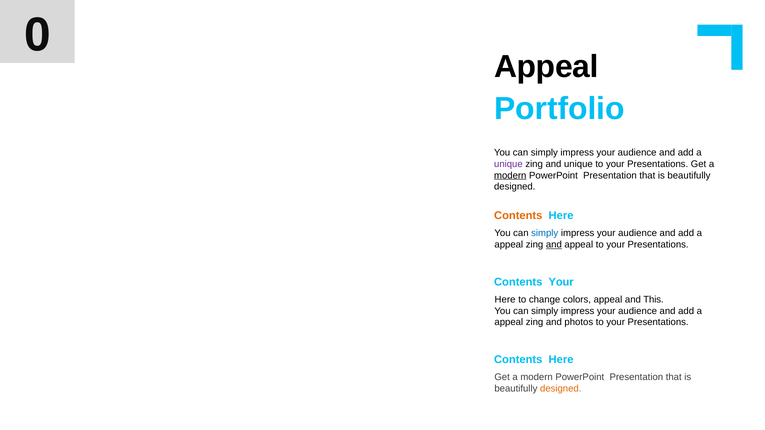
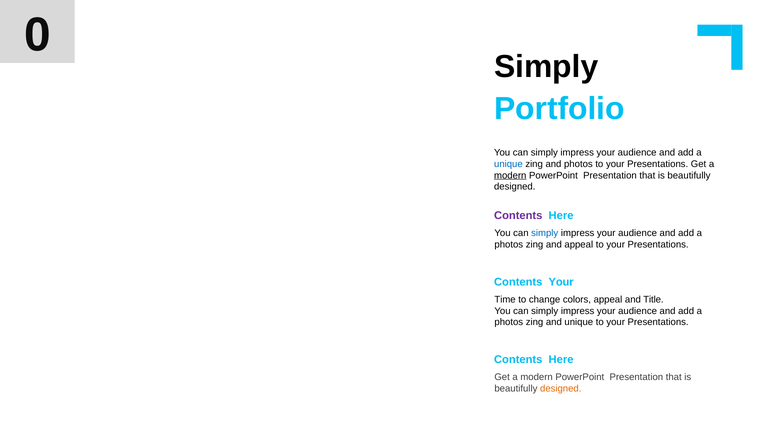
Appeal: Appeal -> Simply (546, 67)
unique colour: purple -> blue (508, 164)
and unique: unique -> photos (578, 164)
Contents colour: orange -> purple (518, 216)
appeal: appeal -> photos (509, 245)
and underline: present -> none (554, 245)
Here: Here -> Time (505, 300)
This: This -> Title (653, 300)
appeal: appeal -> photos (509, 323)
and photos: photos -> unique (579, 323)
